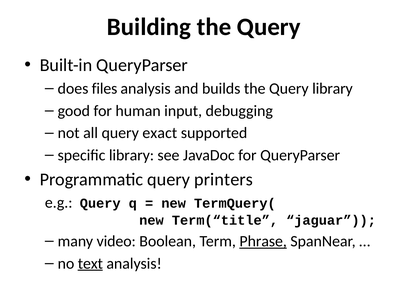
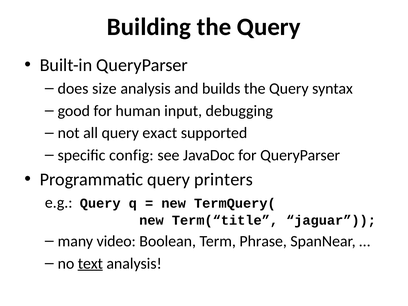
files: files -> size (104, 89)
Query library: library -> syntax (332, 89)
specific library: library -> config (131, 155)
Phrase underline: present -> none (263, 241)
